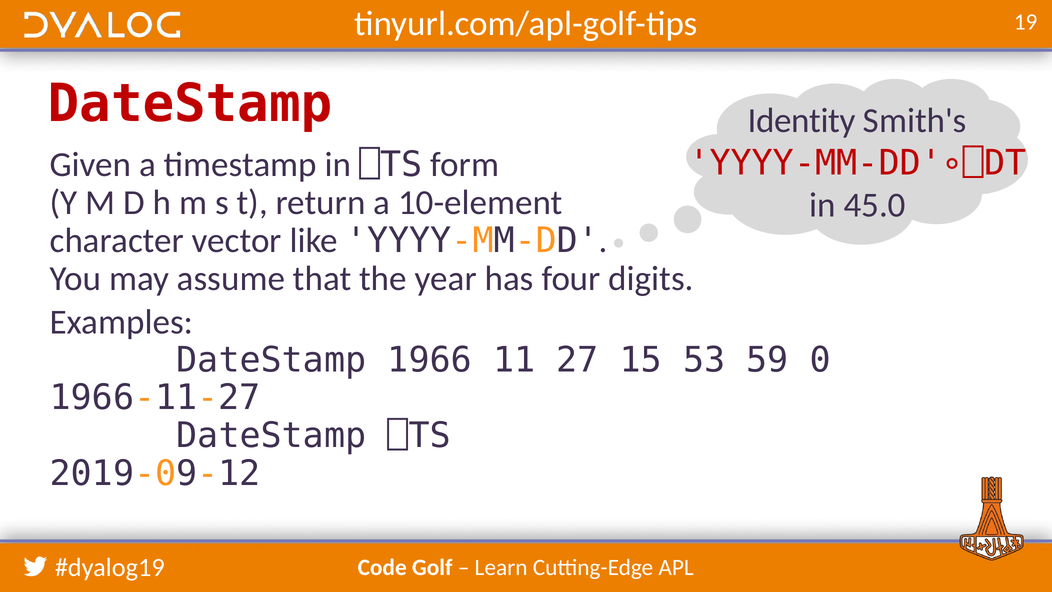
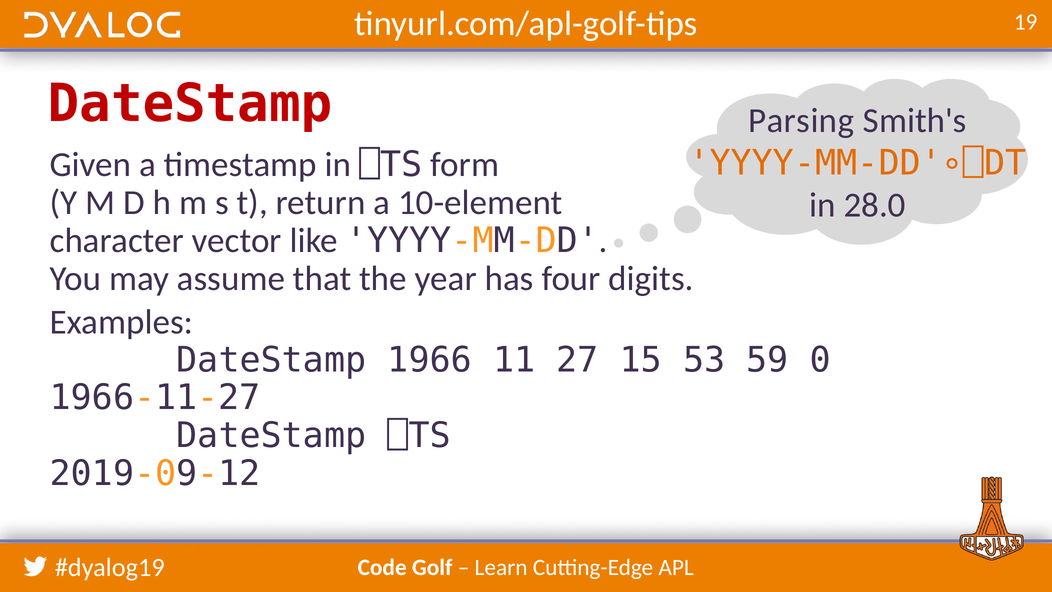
Identity: Identity -> Parsing (801, 121)
YYYY-MM-DD'∘⎕DT colour: red -> orange (857, 163)
45.0: 45.0 -> 28.0 (875, 205)
